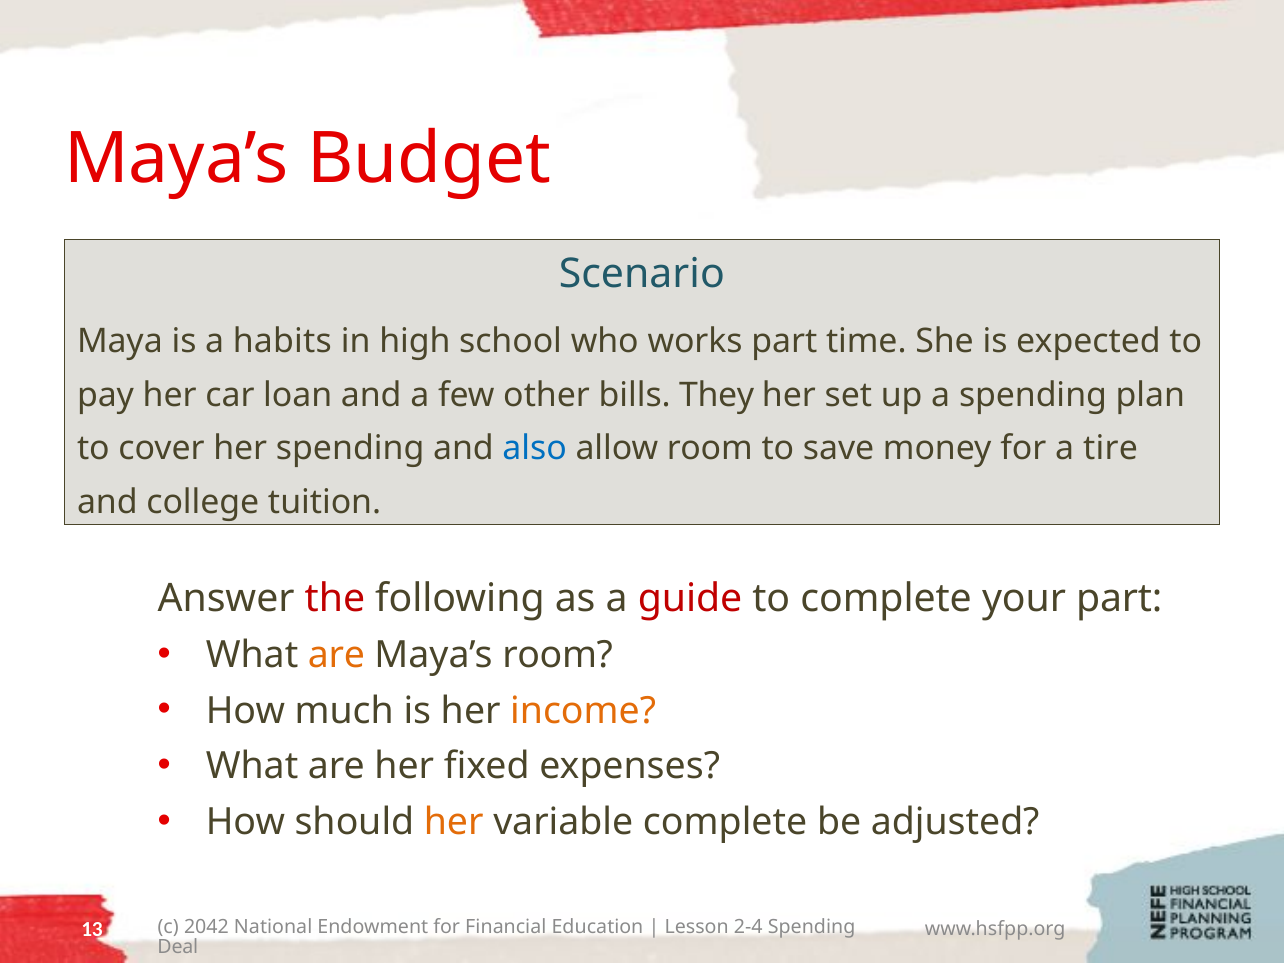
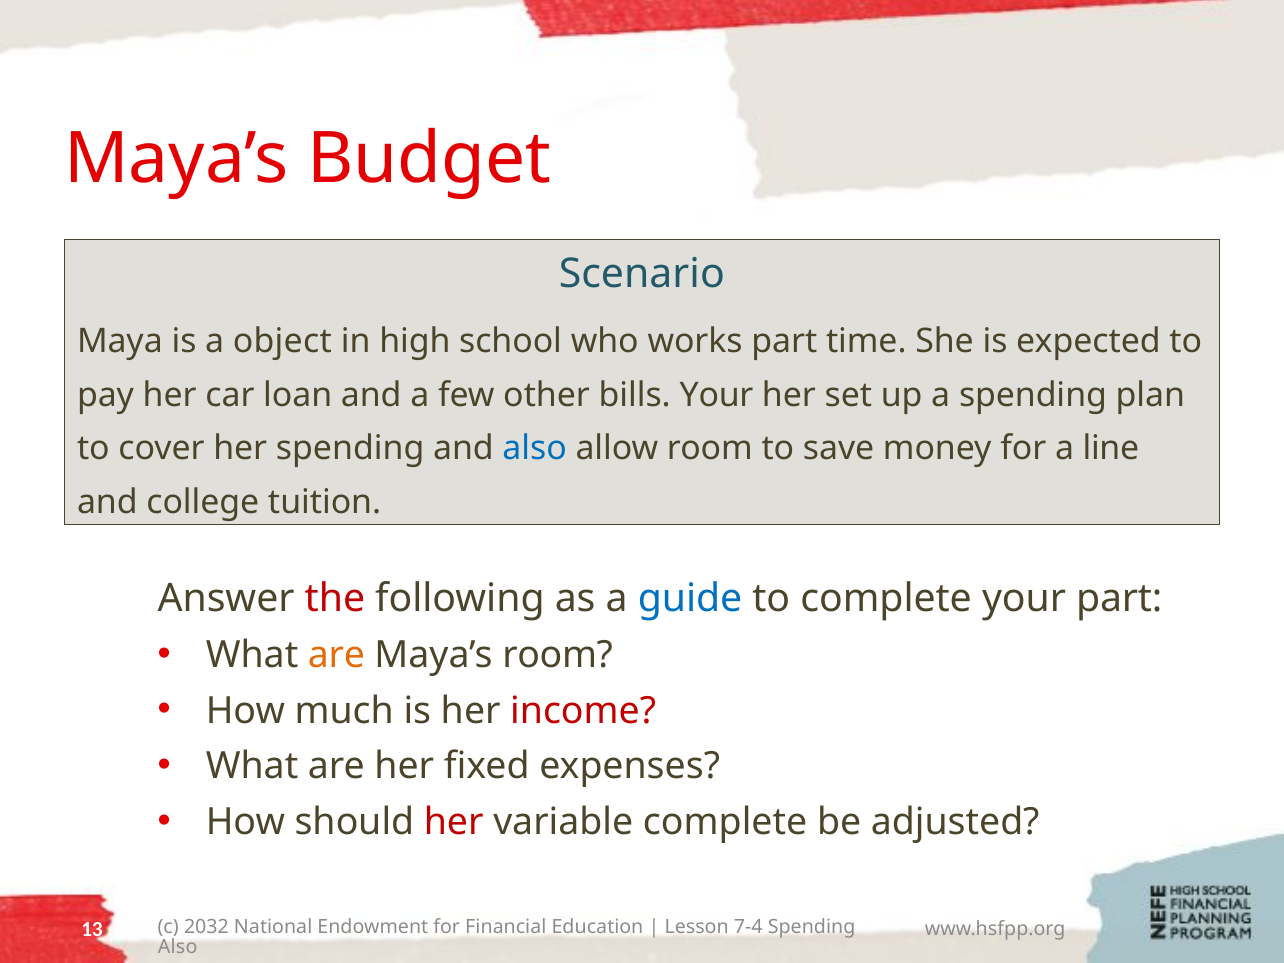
habits: habits -> object (282, 342)
bills They: They -> Your (717, 395)
tire: tire -> line (1111, 449)
guide colour: red -> blue (690, 598)
income colour: orange -> red (583, 711)
her colour: orange -> red (454, 822)
2042: 2042 -> 2032 (206, 928)
2-4: 2-4 -> 7-4 (748, 928)
Deal: Deal -> Also (178, 947)
